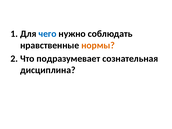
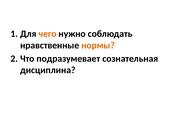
чего colour: blue -> orange (47, 34)
